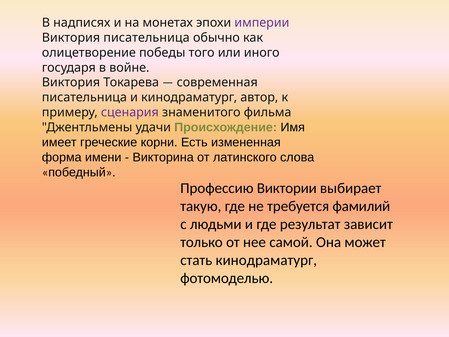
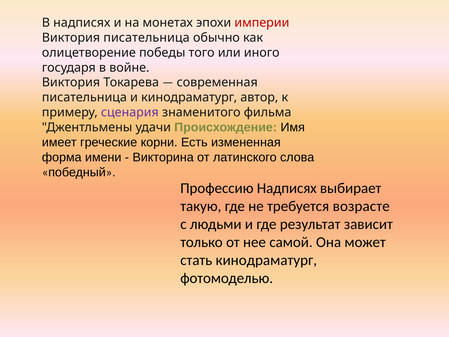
империи colour: purple -> red (262, 23)
Профессию Виктории: Виктории -> Надписях (287, 188)
фамилий: фамилий -> возрасте (361, 206)
